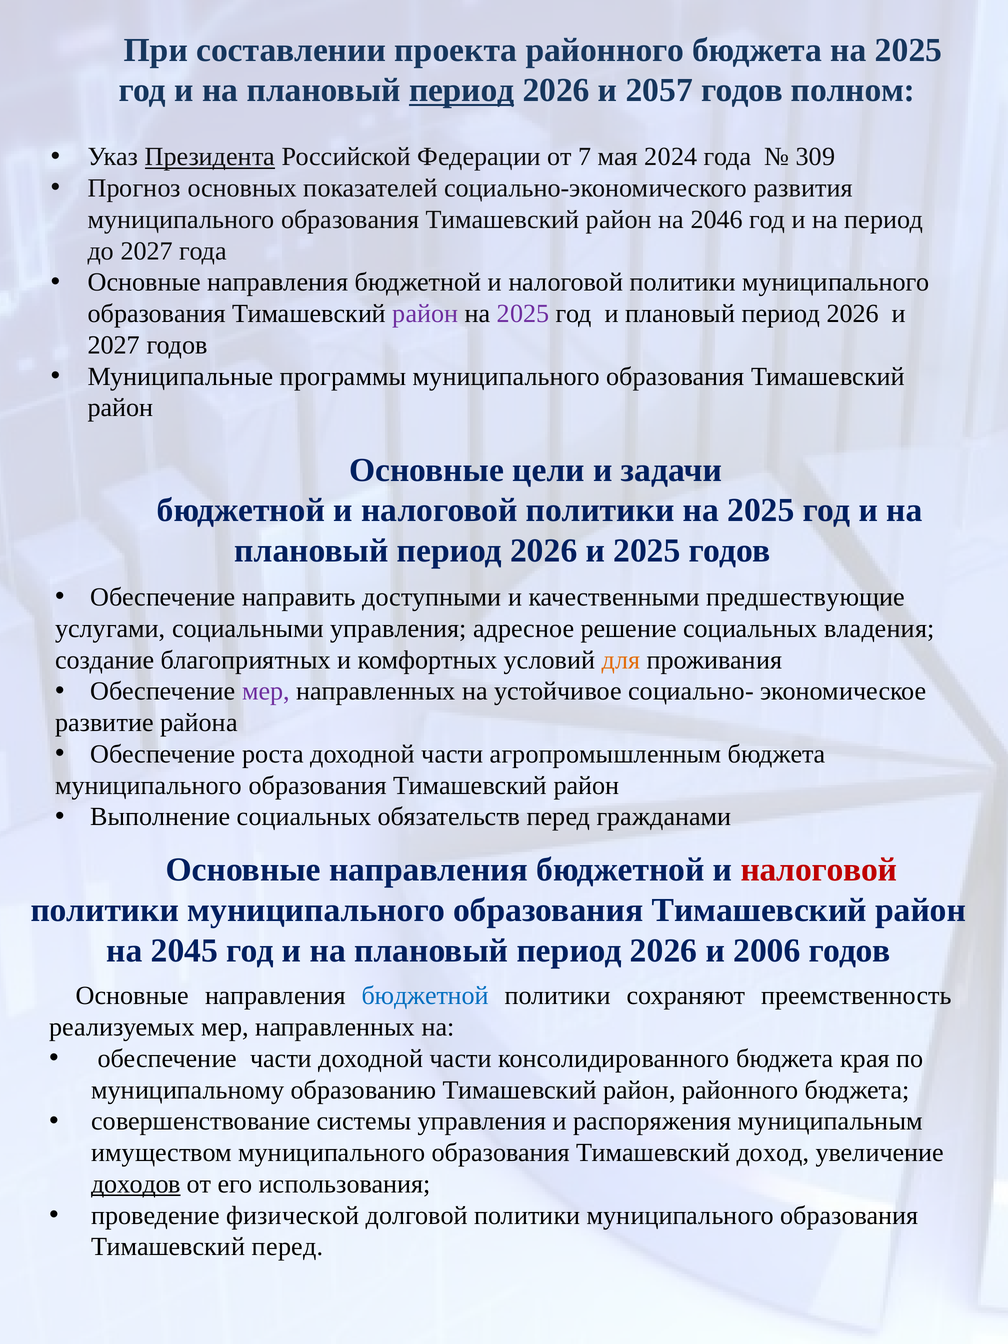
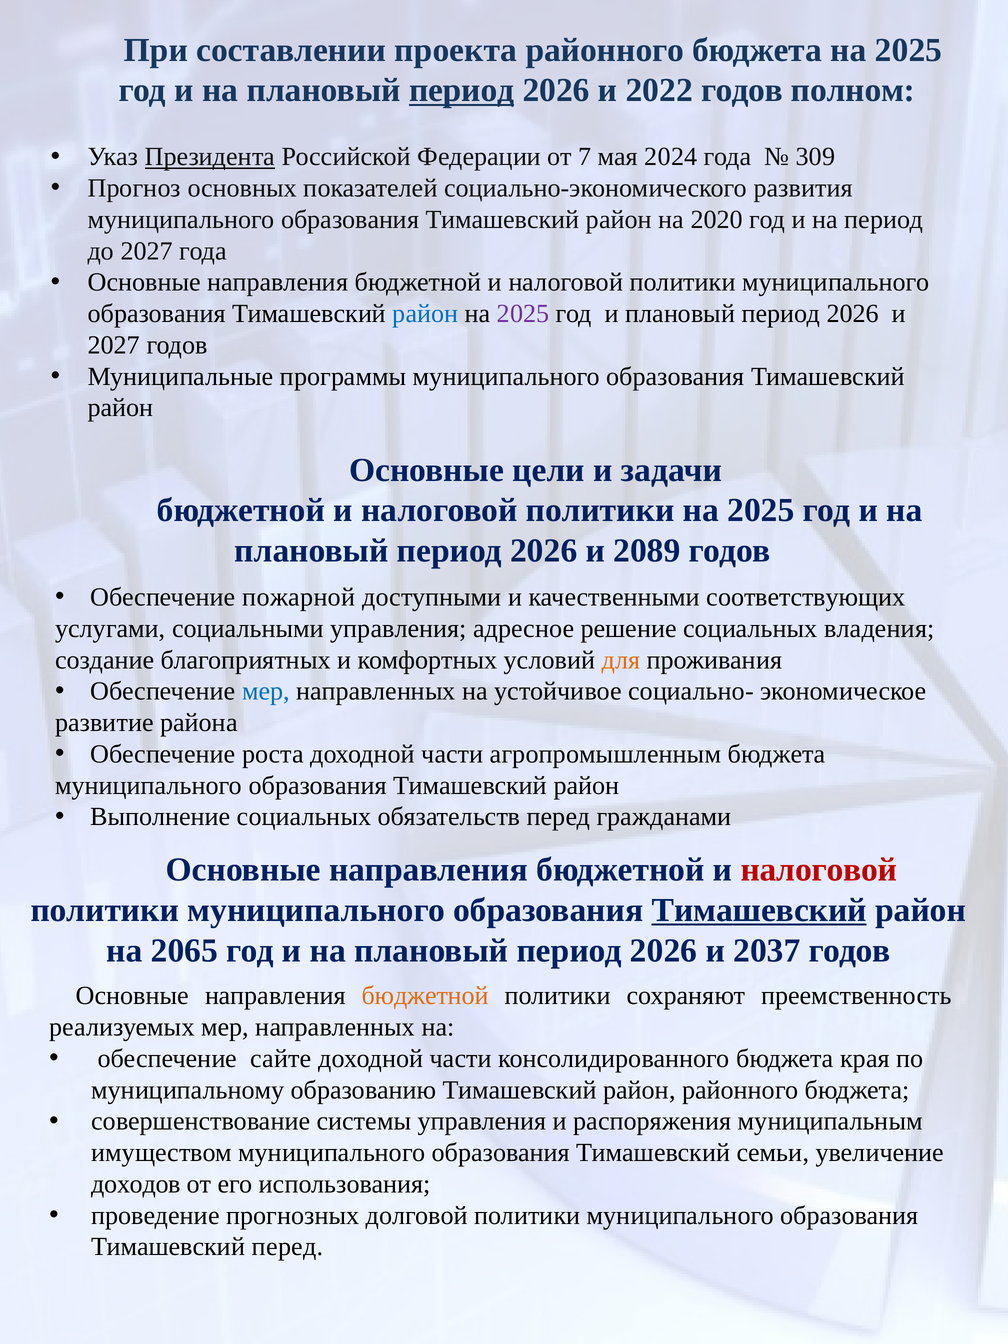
2057: 2057 -> 2022 (659, 90)
2046: 2046 -> 2020 (717, 220)
район colour: purple -> blue (425, 314)
и 2025: 2025 -> 2089 (647, 551)
направить: направить -> пожарной (299, 597)
предшествующие: предшествующие -> соответствующих (806, 597)
мер colour: purple -> blue (266, 691)
Тимашевский underline: none -> present (759, 910)
2045: 2045 -> 2065 (184, 951)
2006: 2006 -> 2037 (767, 951)
бюджетной colour: blue -> orange (425, 996)
обеспечение части: части -> сайте (281, 1059)
доход: доход -> семьи (773, 1153)
доходов underline: present -> none (136, 1184)
физической: физической -> прогнозных (293, 1215)
